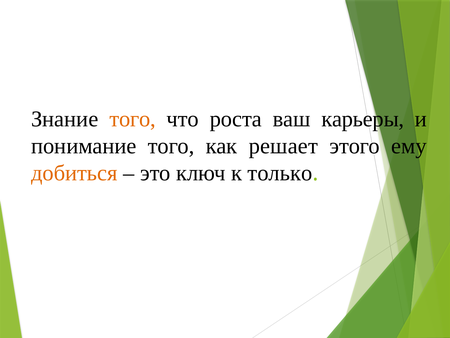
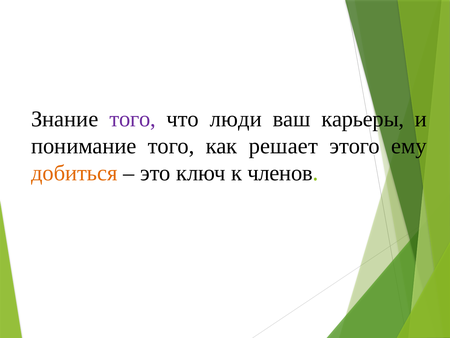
того colour: orange -> purple (133, 119)
роста: роста -> люди (236, 119)
только: только -> членов (280, 173)
